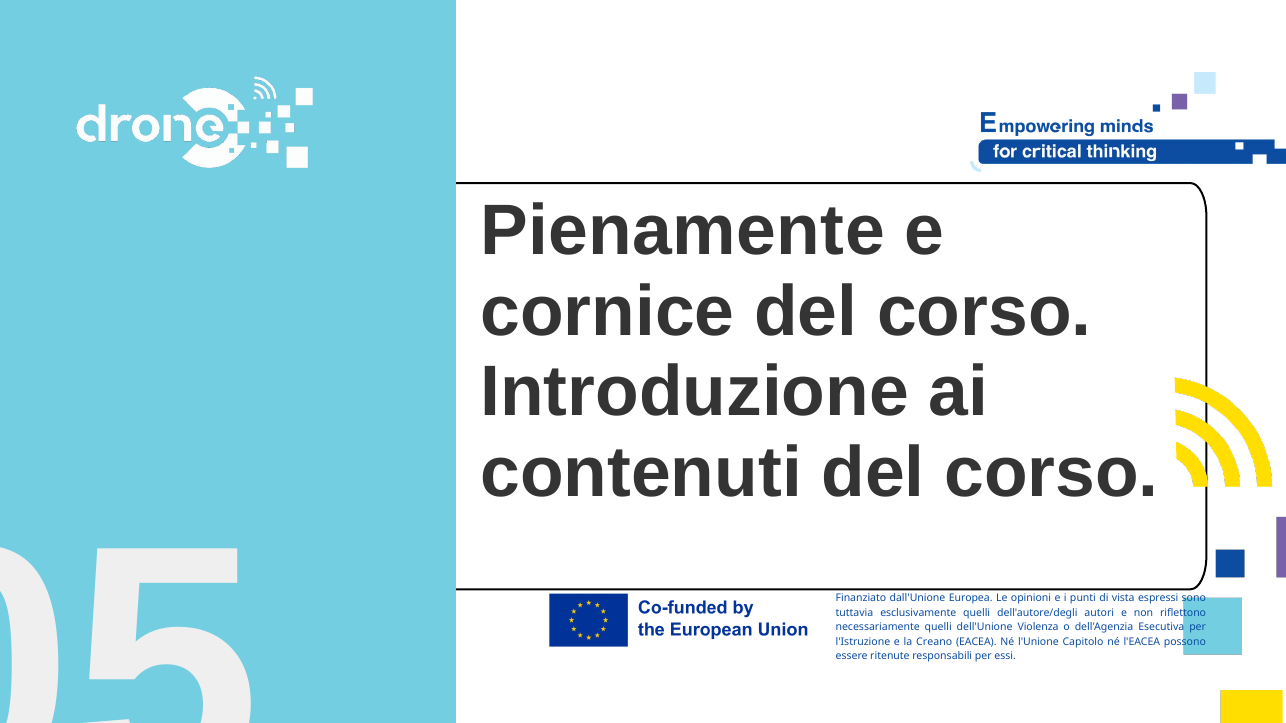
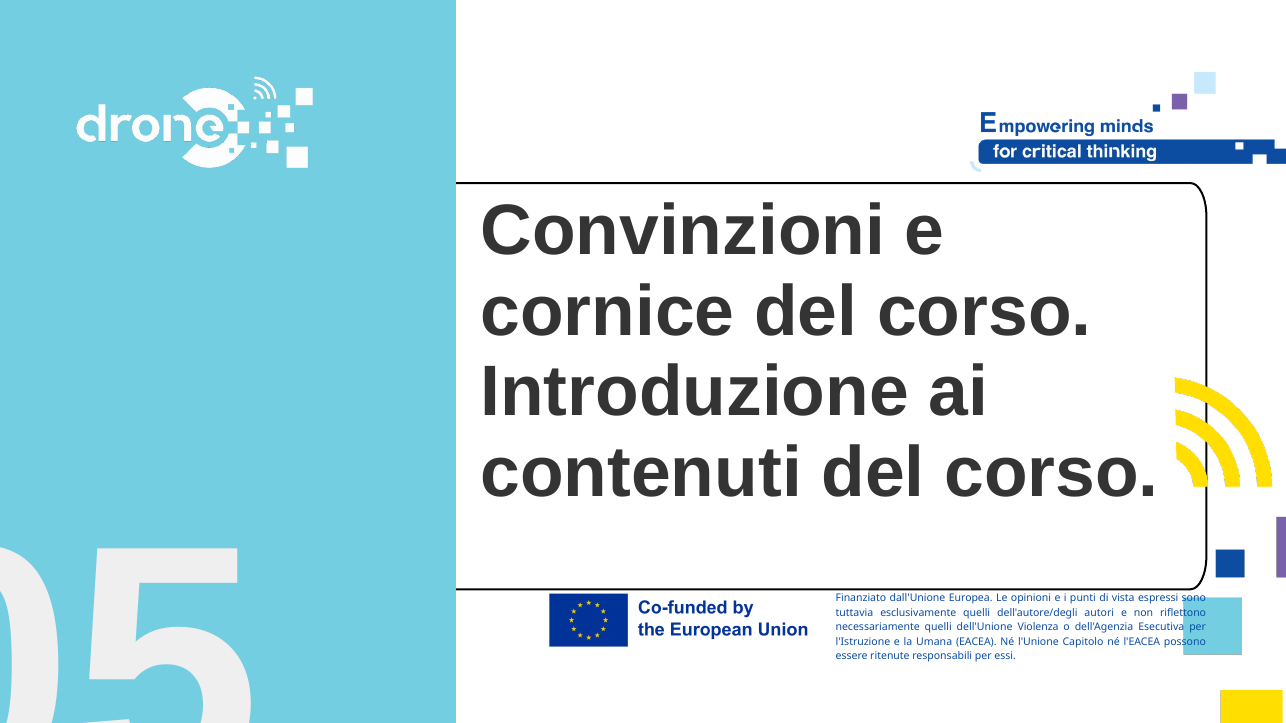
Pienamente: Pienamente -> Convinzioni (683, 231)
Creano: Creano -> Umana (934, 642)
